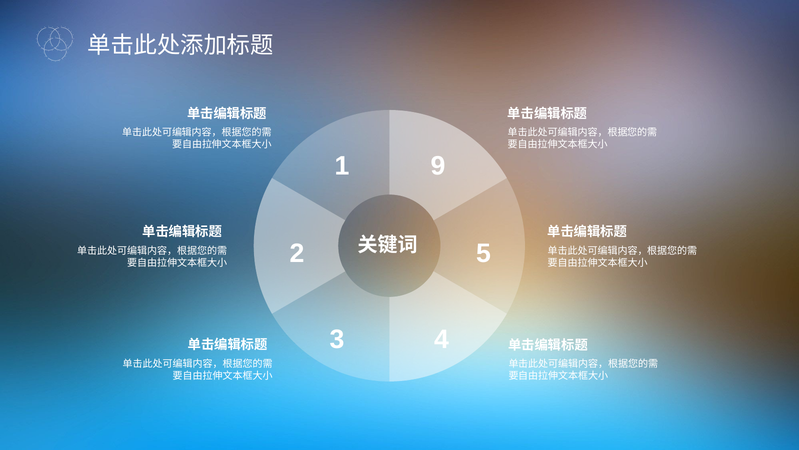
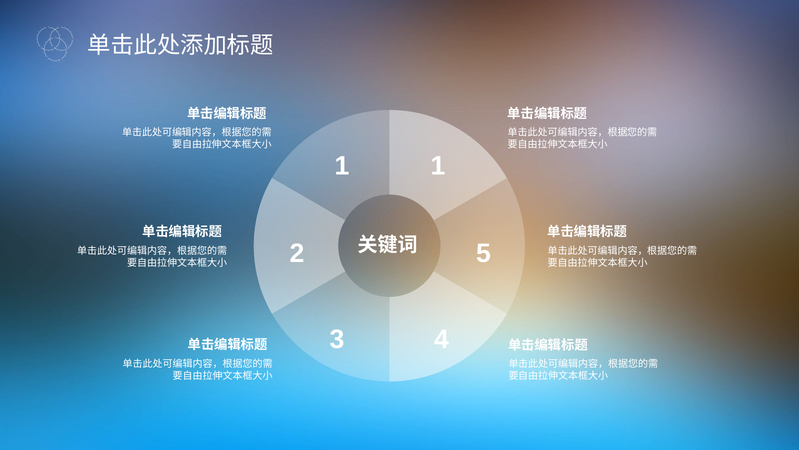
1 9: 9 -> 1 (438, 166)
